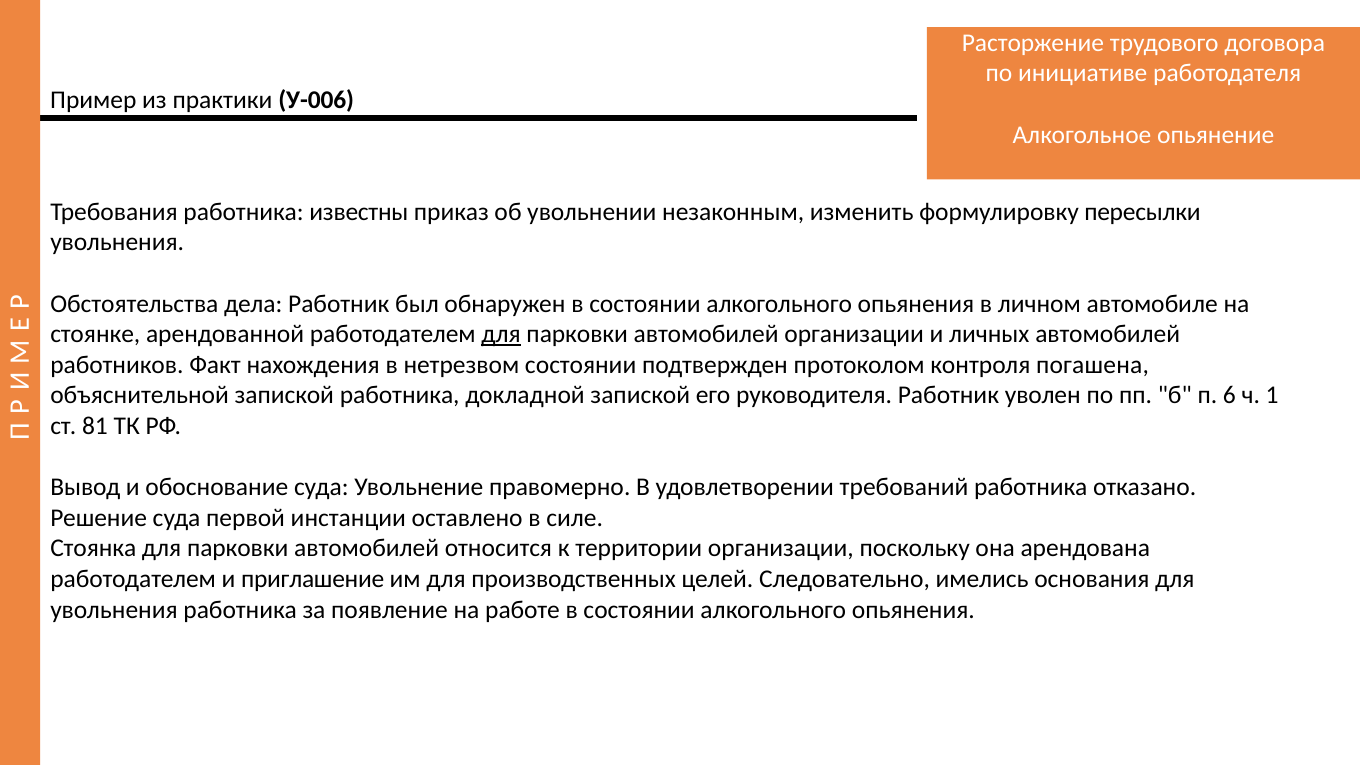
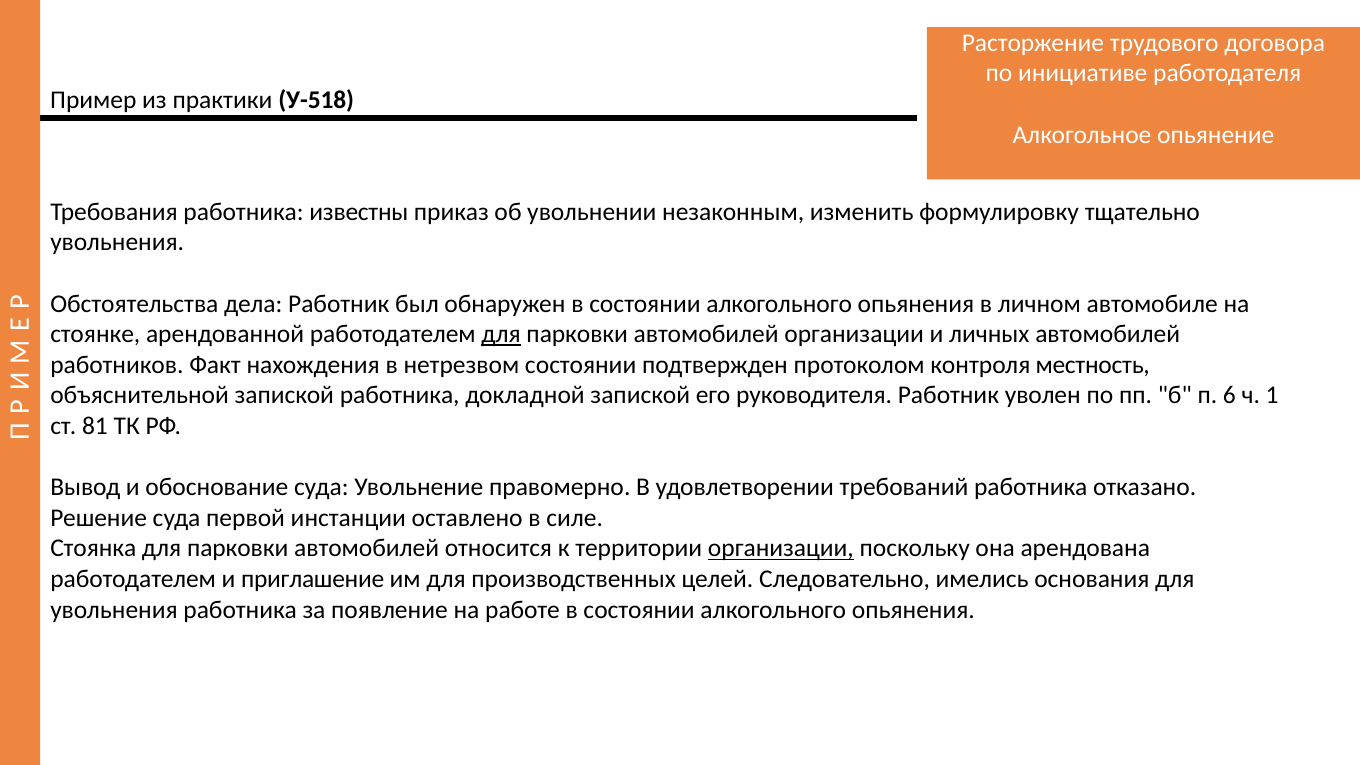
У-006: У-006 -> У-518 (316, 100)
пересылки: пересылки -> тщательно (1142, 212)
погашена: погашена -> местность (1093, 365)
организации underline: none -> present (781, 548)
